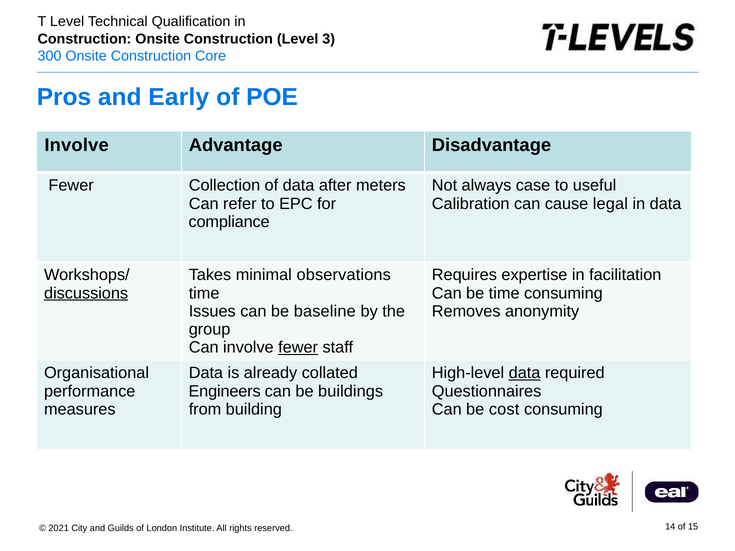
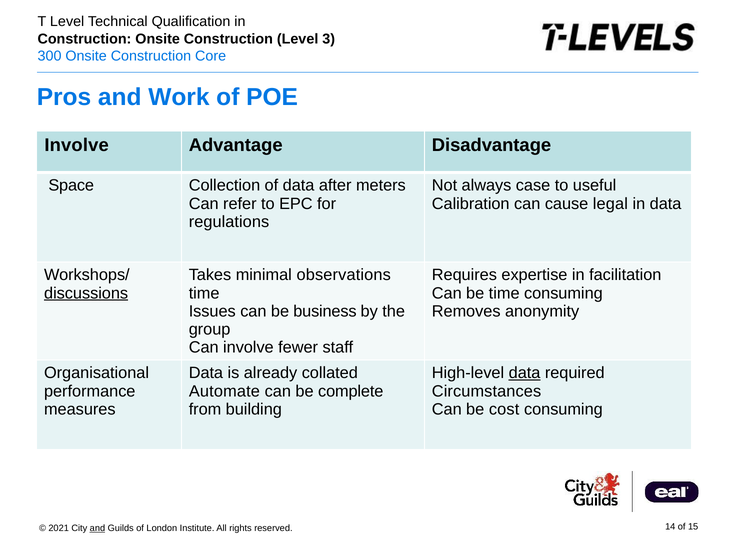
Early: Early -> Work (179, 97)
Fewer: Fewer -> Space (71, 186)
compliance: compliance -> regulations (229, 222)
baseline: baseline -> business (325, 311)
fewer underline: present -> none (298, 348)
Engineers: Engineers -> Automate (224, 391)
buildings: buildings -> complete (351, 391)
Questionnaires: Questionnaires -> Circumstances (487, 391)
and underline: none -> present (97, 528)
